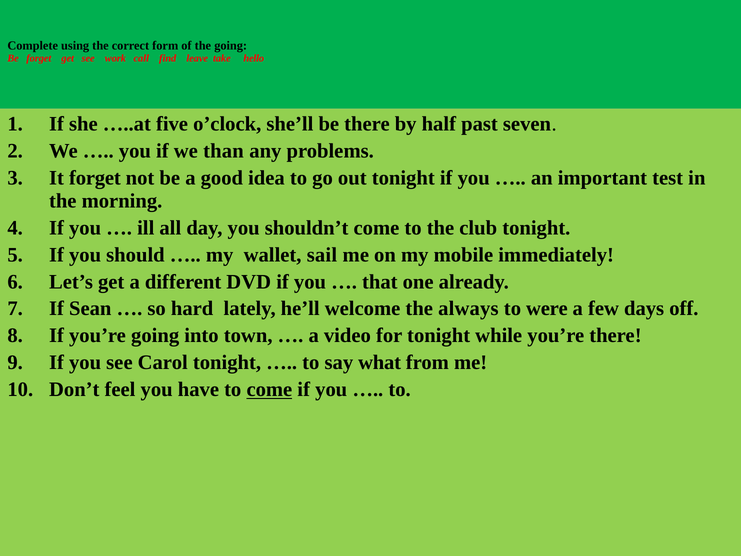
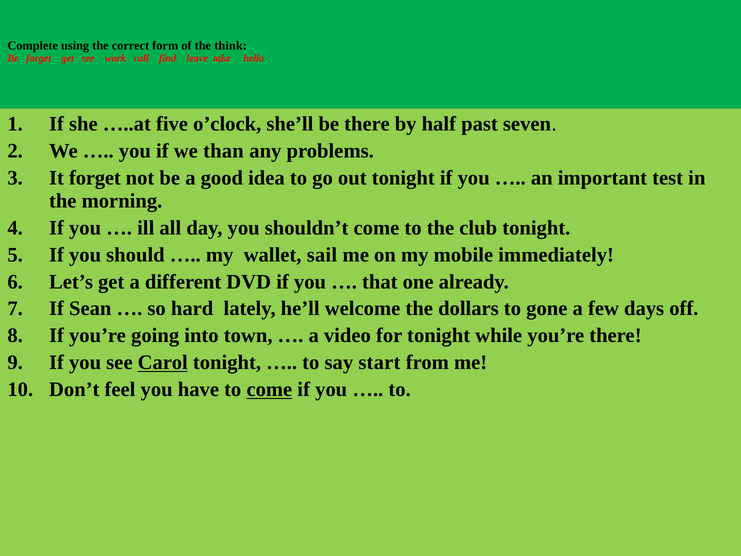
the going: going -> think (231, 46)
always: always -> dollars (468, 309)
were: were -> gone (547, 309)
Carol underline: none -> present (163, 362)
what: what -> start (379, 362)
